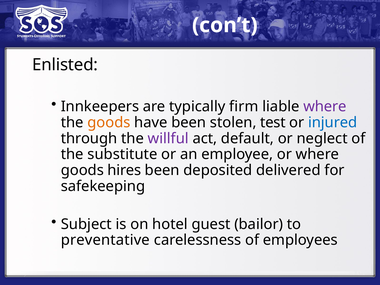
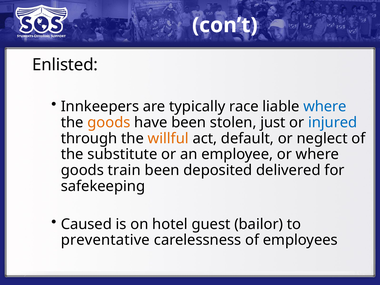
firm: firm -> race (244, 106)
where colour: purple -> blue (325, 106)
test: test -> just (273, 122)
willful colour: purple -> orange (168, 138)
hires: hires -> train (124, 170)
Subject: Subject -> Caused (86, 224)
